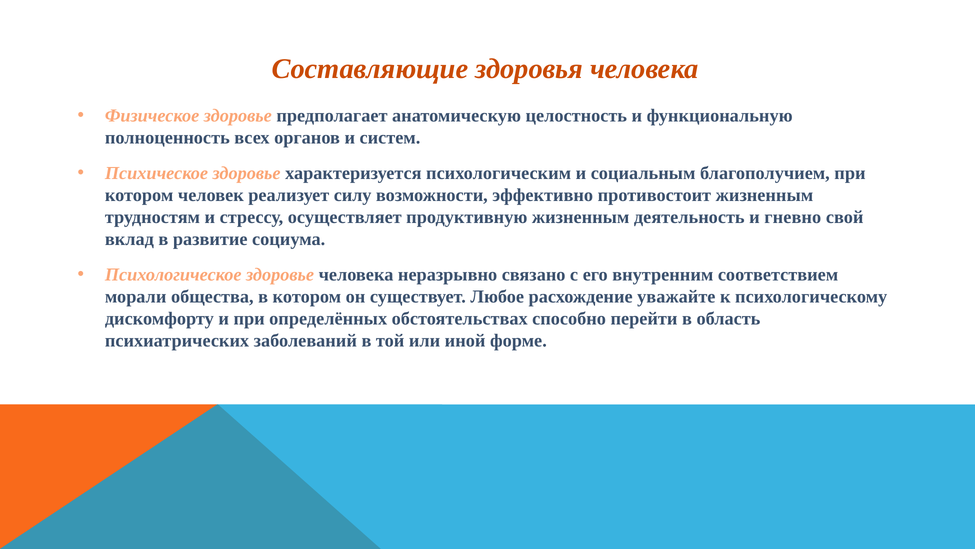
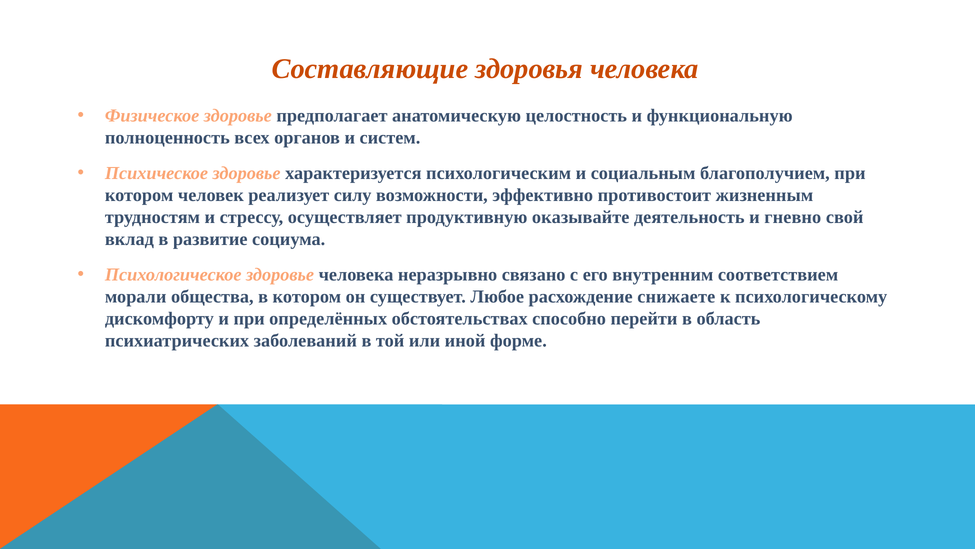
продуктивную жизненным: жизненным -> оказывайте (581, 217)
уважайте: уважайте -> снижаете (676, 296)
